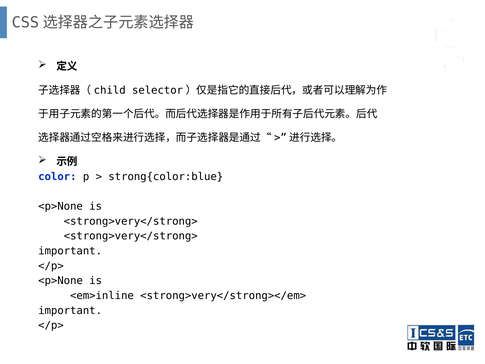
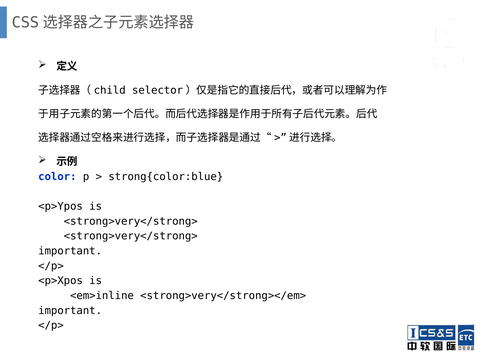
<p>None: <p>None -> <p>Ypos (61, 206)
<p>None: <p>None -> <p>Xpos (61, 280)
